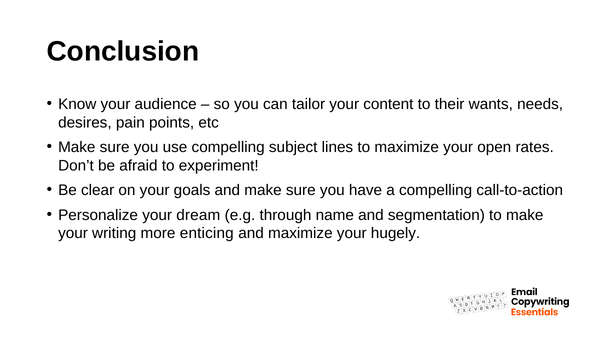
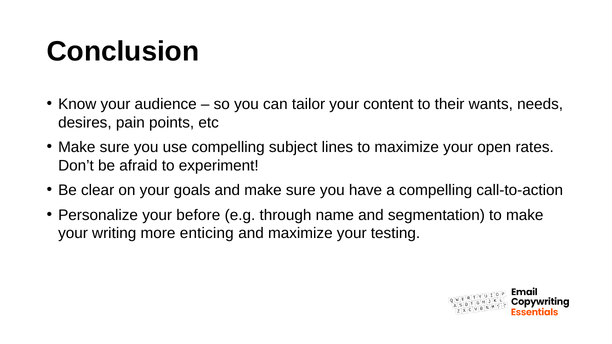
dream: dream -> before (198, 215)
hugely: hugely -> testing (396, 233)
